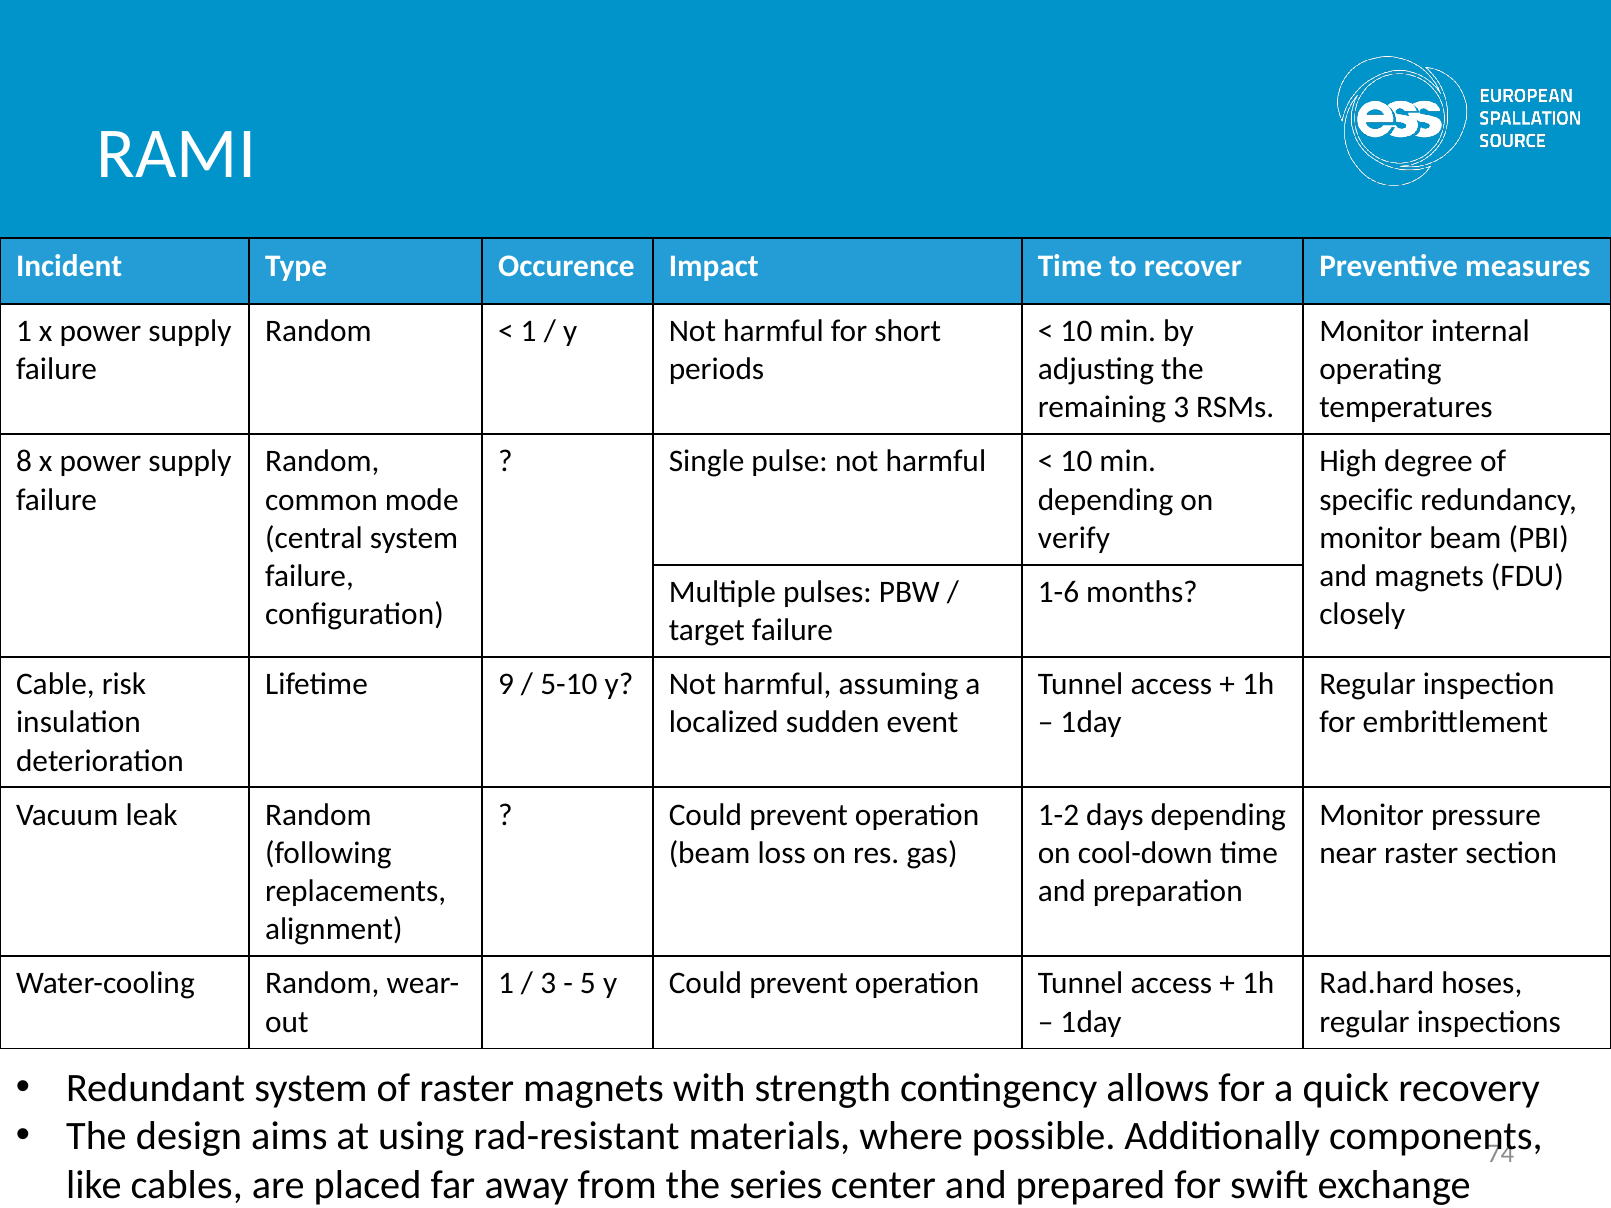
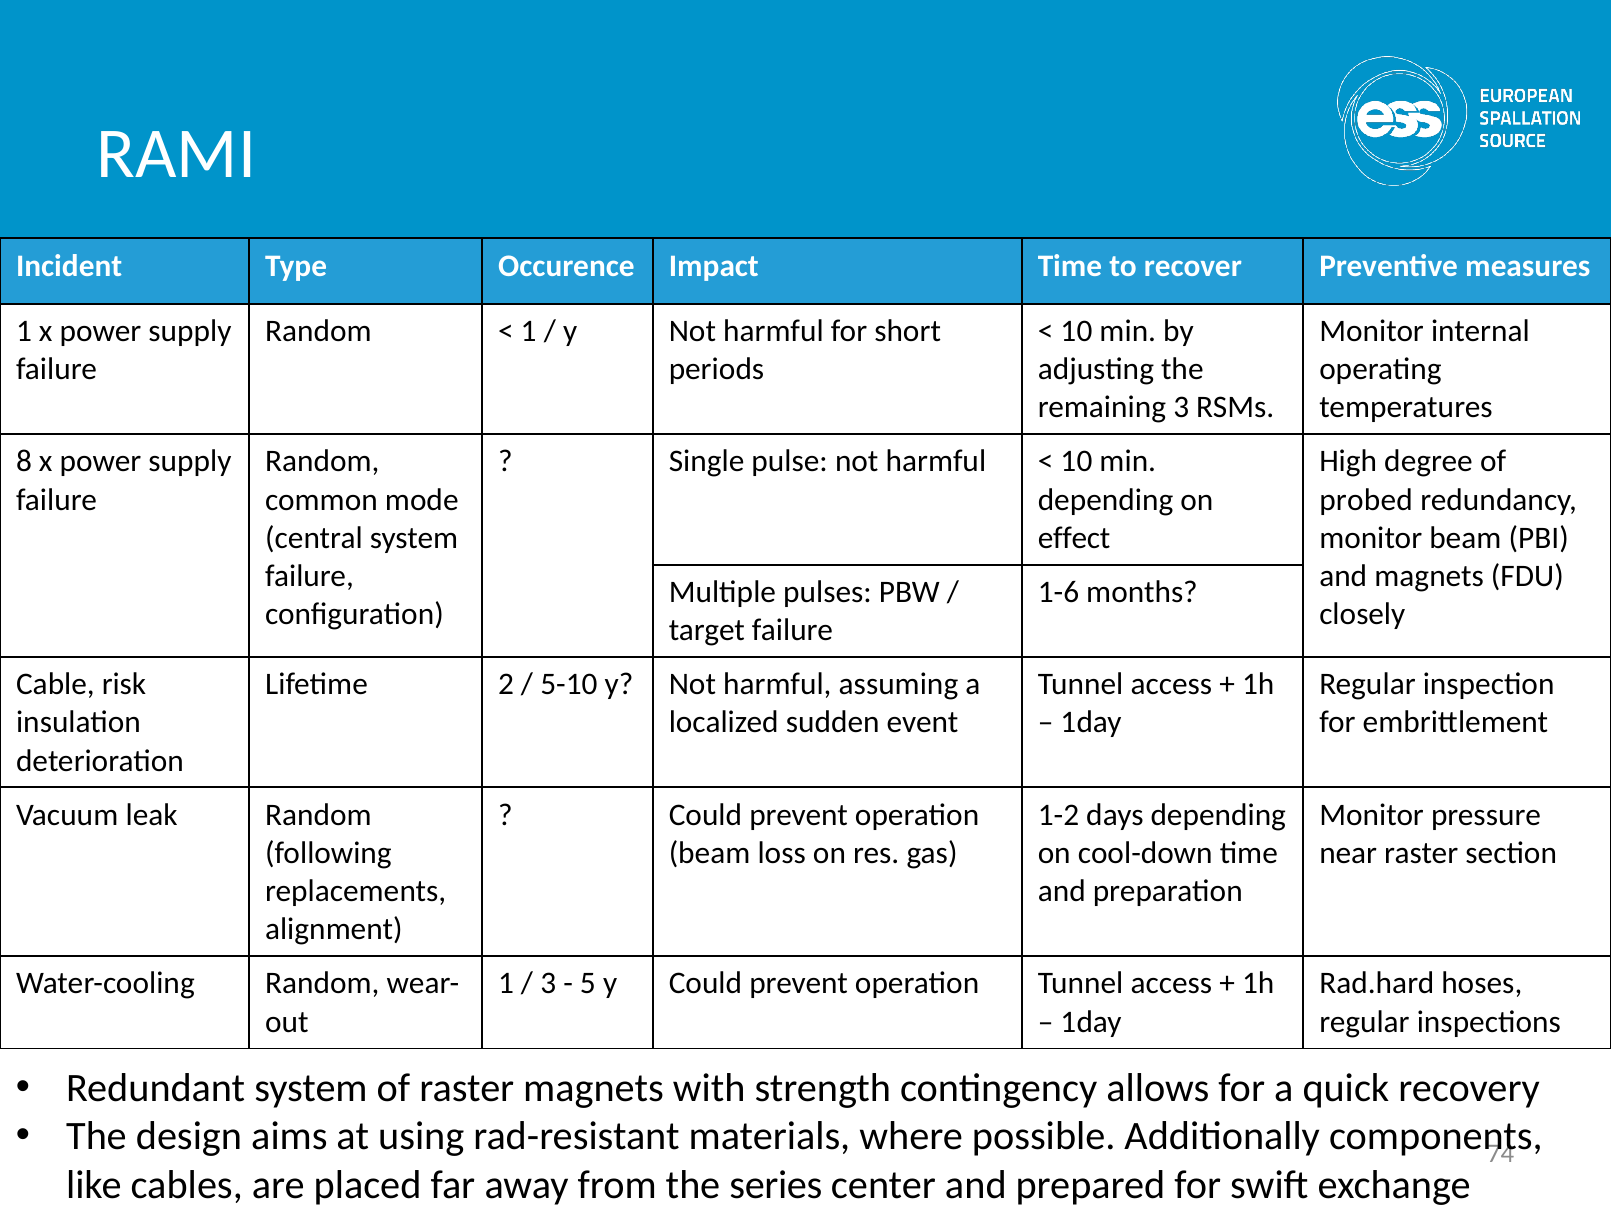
specific: specific -> probed (1366, 500)
verify: verify -> effect (1074, 538)
9: 9 -> 2 (506, 685)
